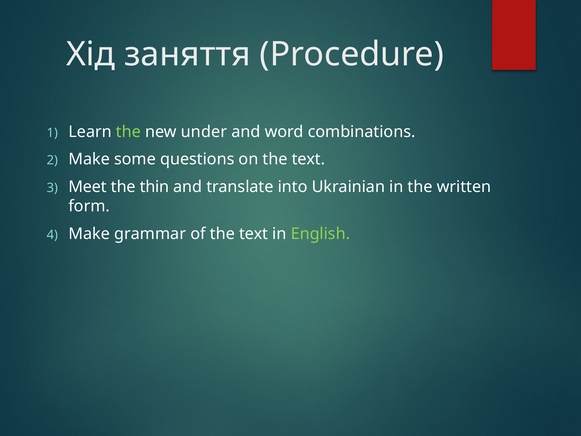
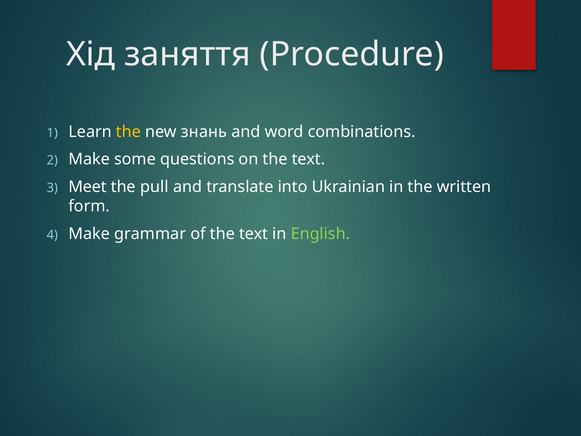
the colour: light green -> yellow (128, 132)
under: under -> знань (204, 132)
thin: thin -> pull (154, 187)
